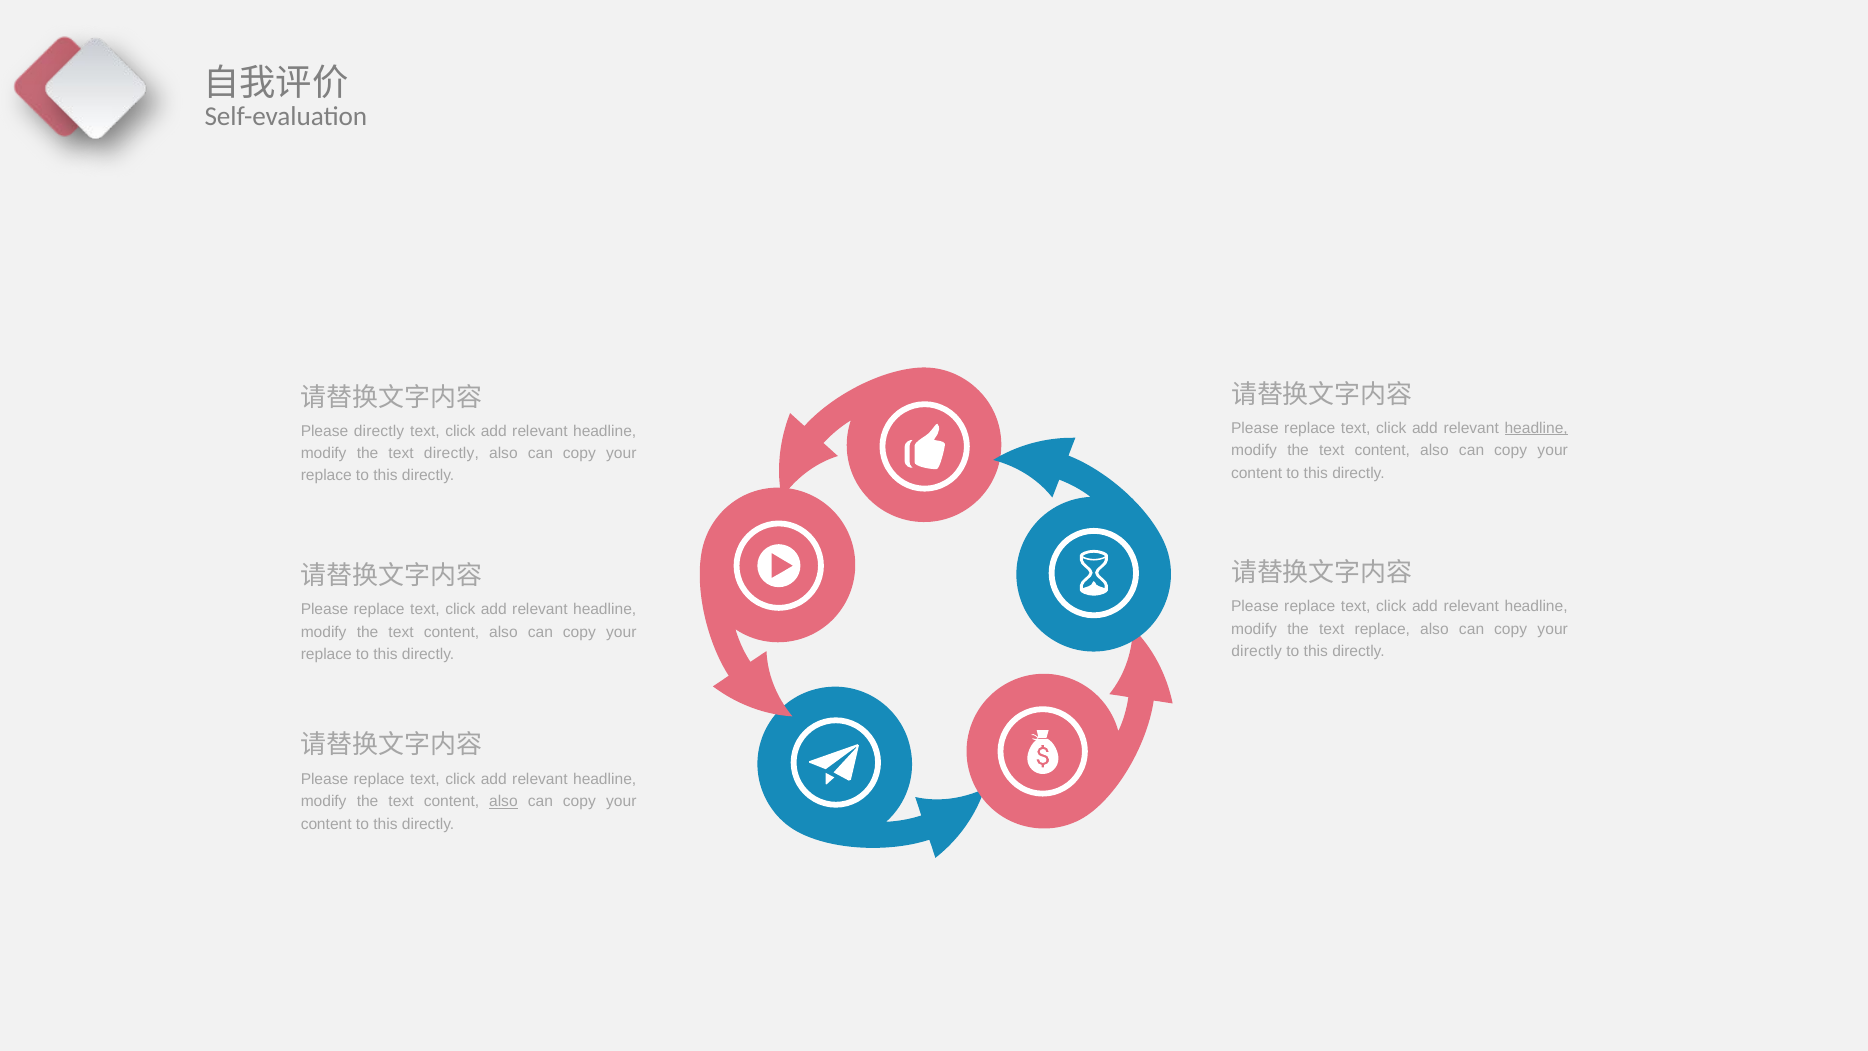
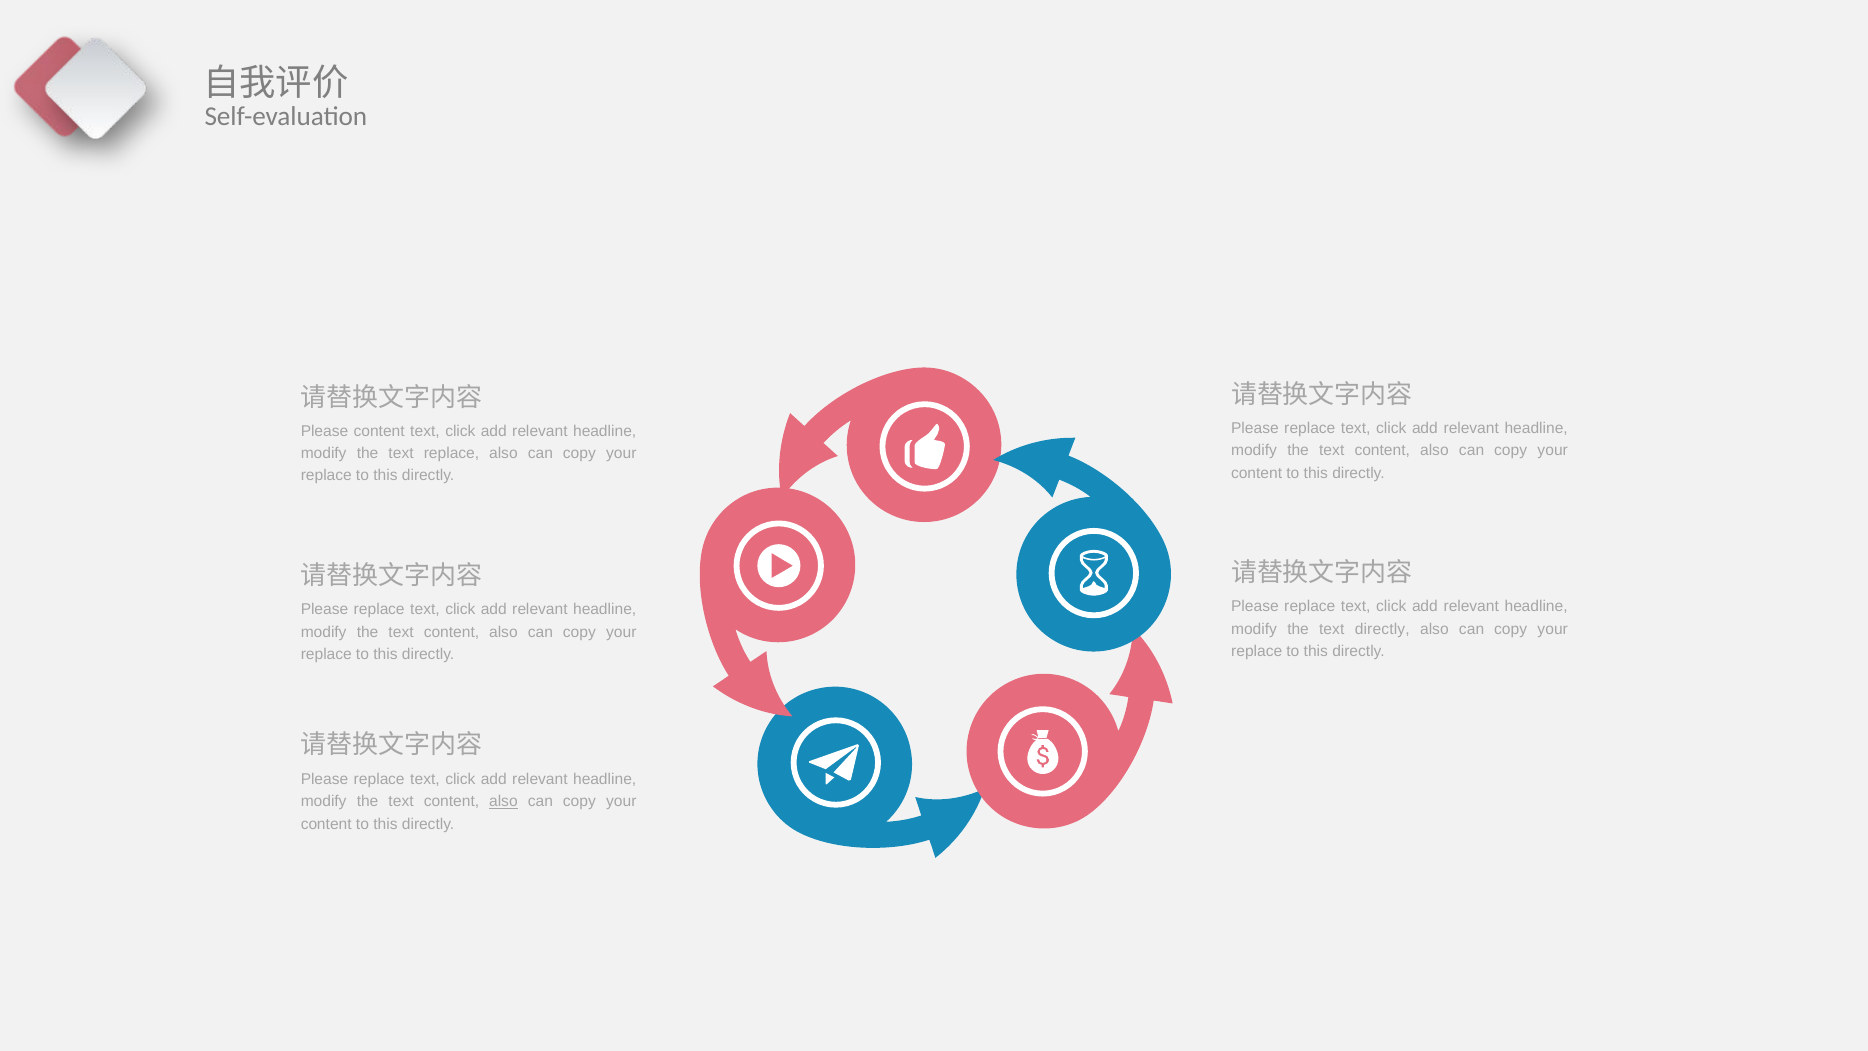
headline underline: present -> none (1536, 428)
Please directly: directly -> content (379, 431)
text directly: directly -> replace (451, 453)
text replace: replace -> directly (1382, 629)
directly: directly -> replace (1257, 651)
